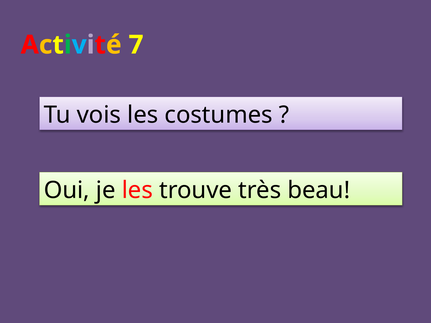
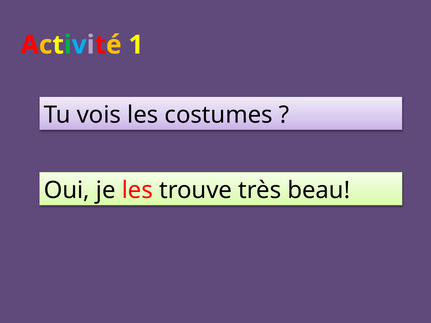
7: 7 -> 1 (136, 45)
